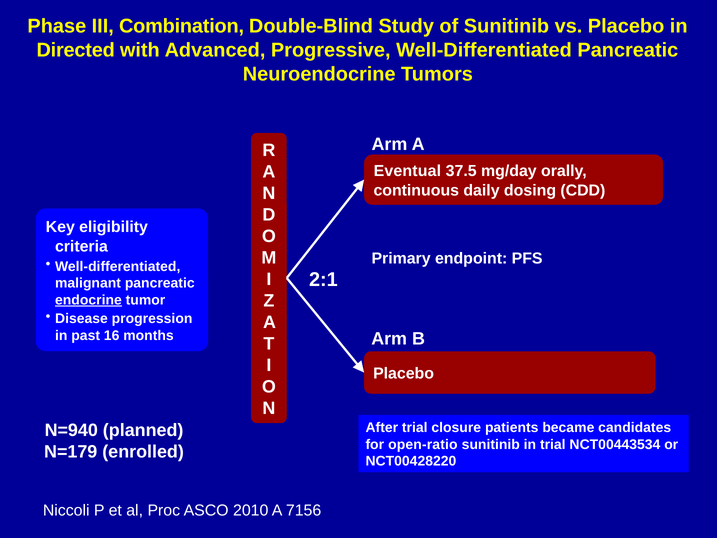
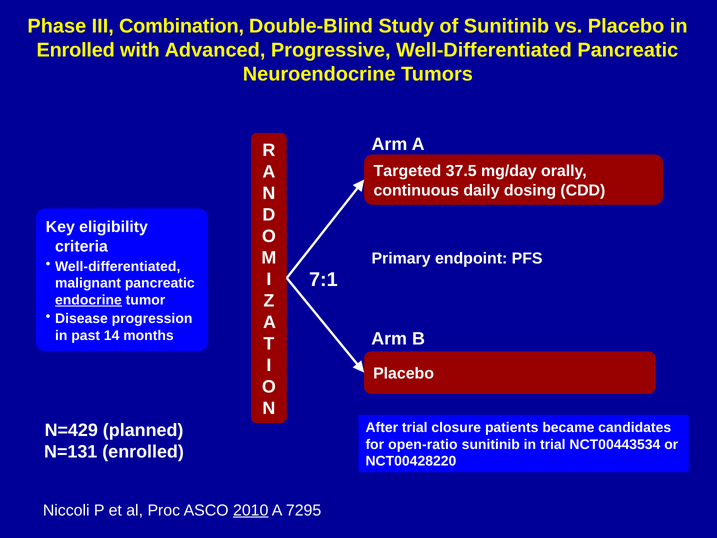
Directed: Directed -> Enrolled (76, 50)
Eventual: Eventual -> Targeted (407, 171)
2:1: 2:1 -> 7:1 (323, 280)
16: 16 -> 14 (112, 335)
N=940: N=940 -> N=429 (71, 430)
N=179: N=179 -> N=131 (71, 452)
2010 underline: none -> present (251, 510)
7156: 7156 -> 7295 (304, 510)
